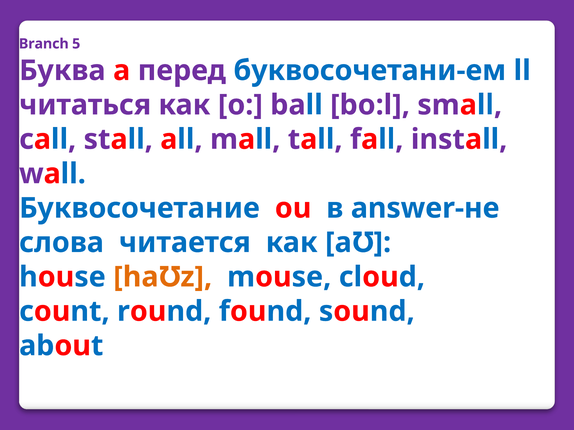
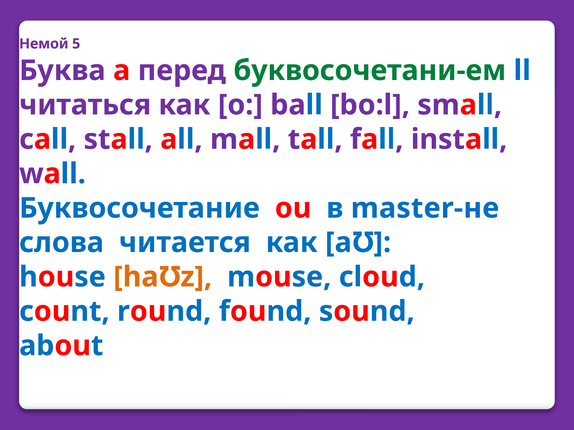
Branch: Branch -> Немой (44, 44)
буквосочетани-ем colour: blue -> green (370, 71)
answer-не: answer-не -> master-не (425, 208)
